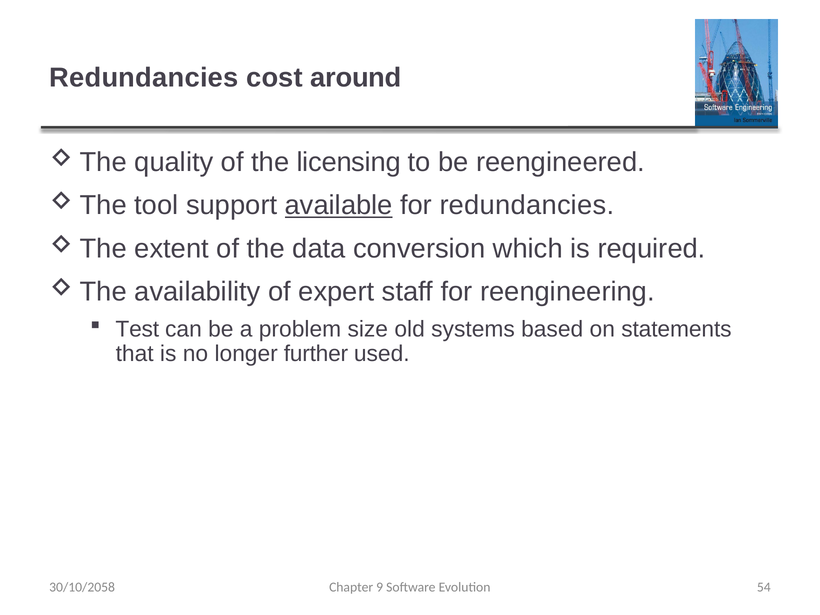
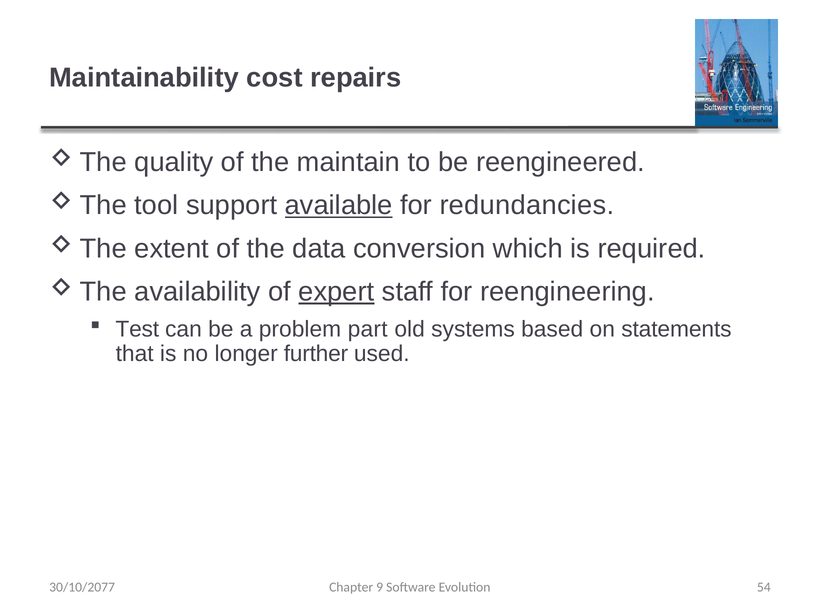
Redundancies: Redundancies -> Maintainability (144, 78)
around: around -> repairs (356, 78)
licensing: licensing -> maintain (349, 162)
expert underline: none -> present (336, 292)
size: size -> part (368, 329)
30/10/2058: 30/10/2058 -> 30/10/2077 (82, 587)
